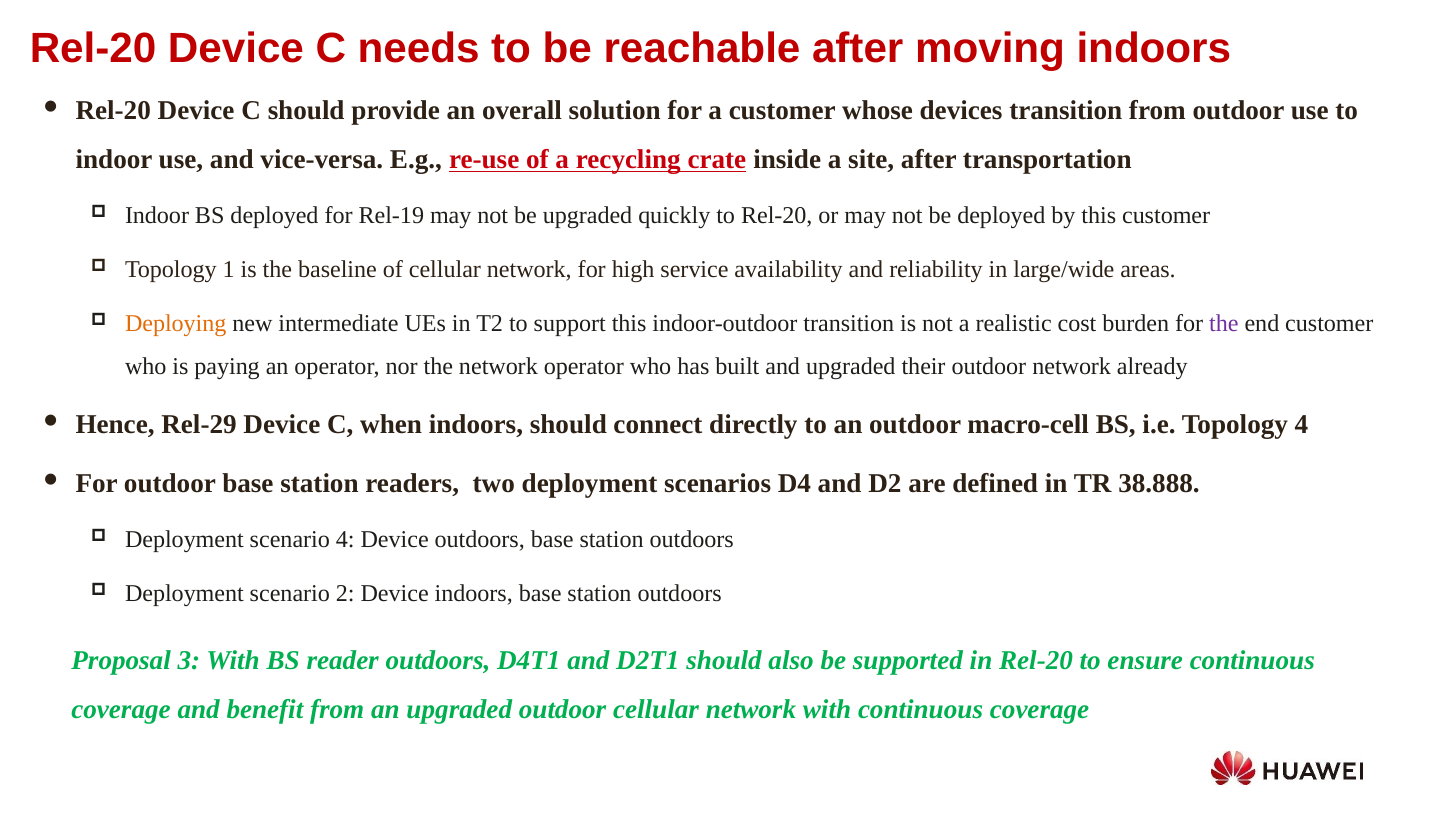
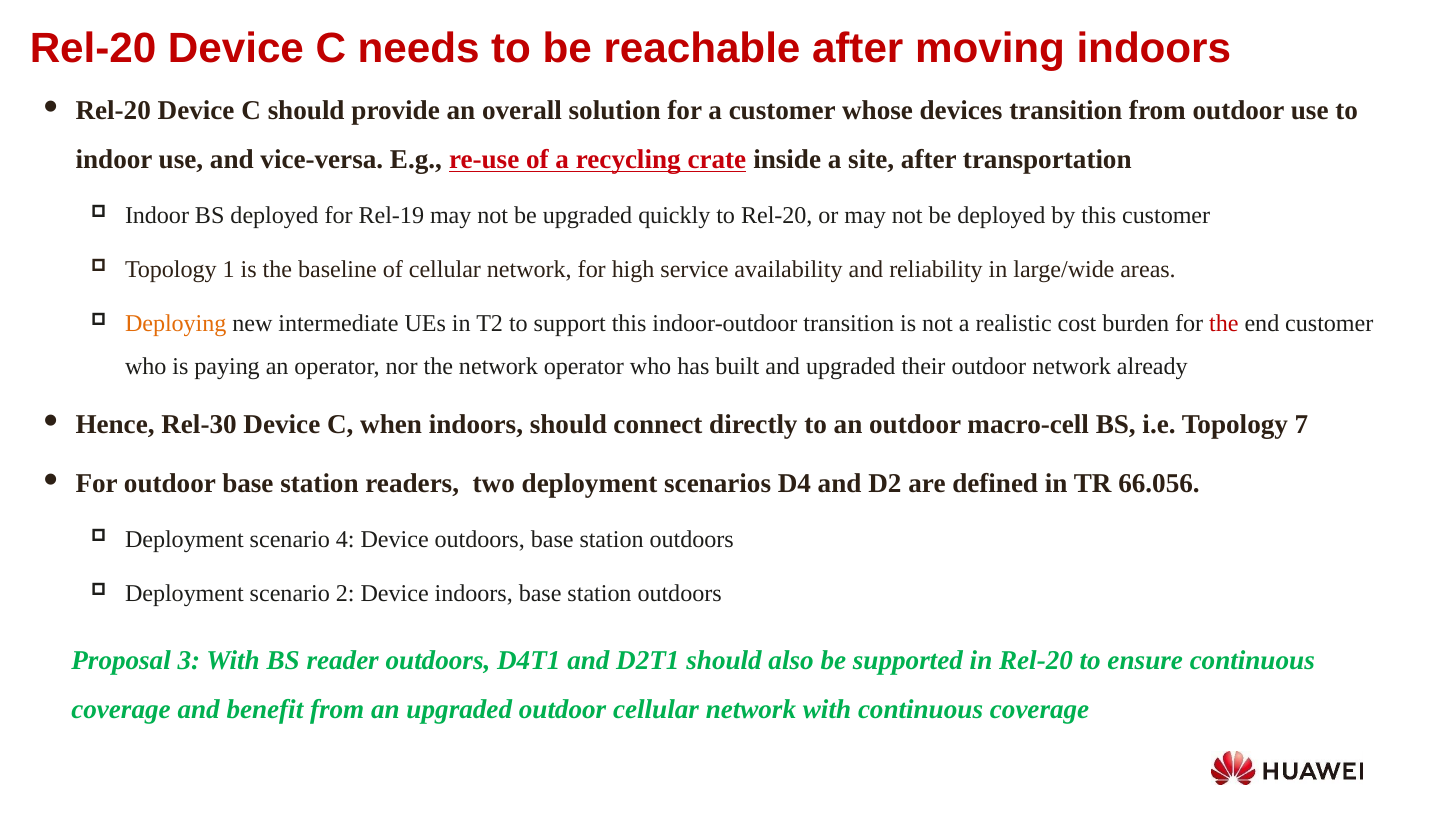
the colour: purple -> red (1224, 323)
Rel-29: Rel-29 -> Rel-30 (199, 424)
Topology 4: 4 -> 7 (1302, 424)
38.888: 38.888 -> 66.056 (1159, 484)
